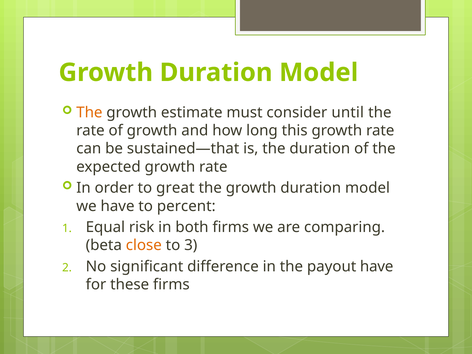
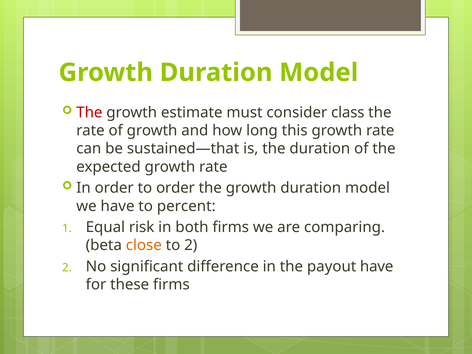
The colour: orange -> red (89, 112)
until: until -> class (348, 112)
to great: great -> order (175, 188)
to 3: 3 -> 2 (191, 245)
